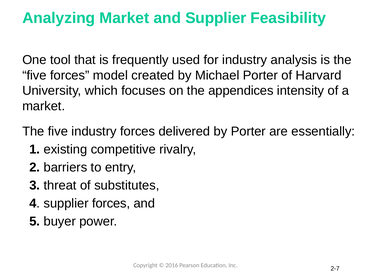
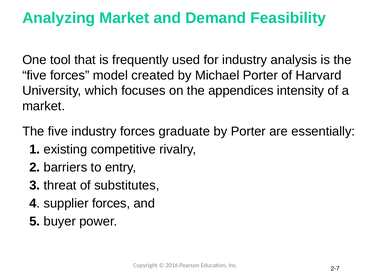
and Supplier: Supplier -> Demand (216, 18)
delivered: delivered -> graduate (184, 132)
